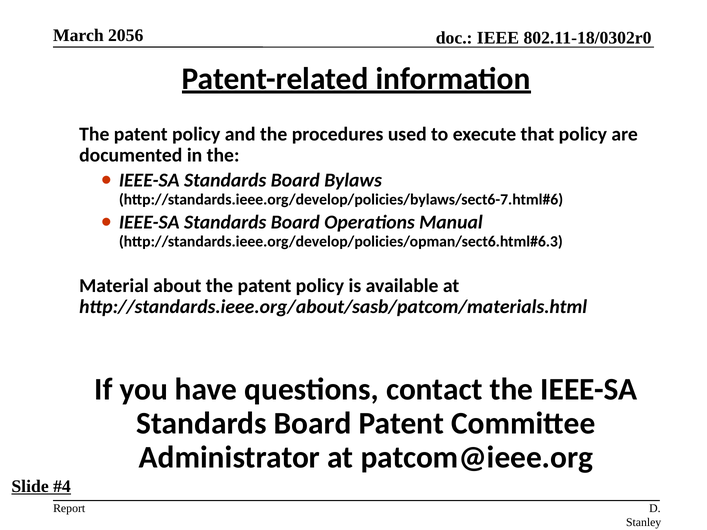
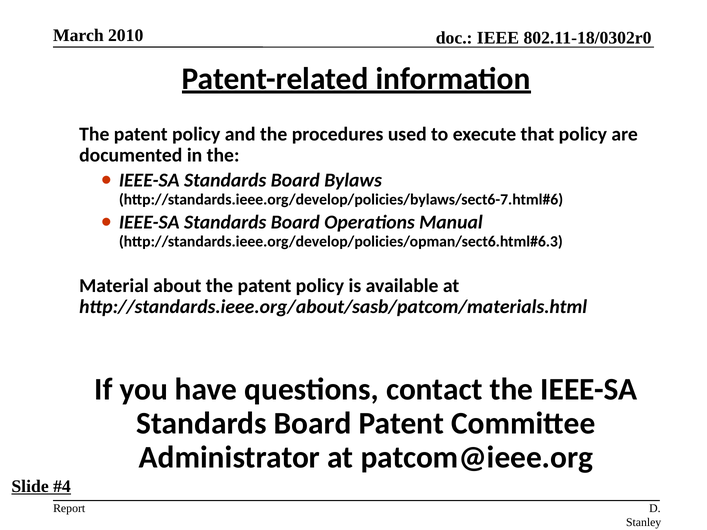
2056: 2056 -> 2010 (126, 36)
